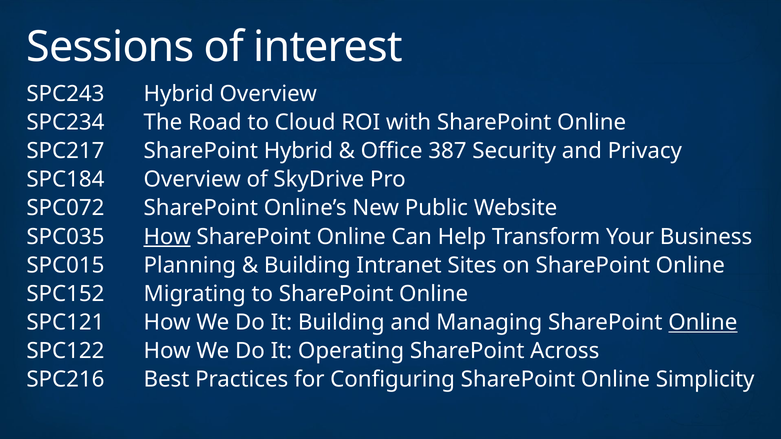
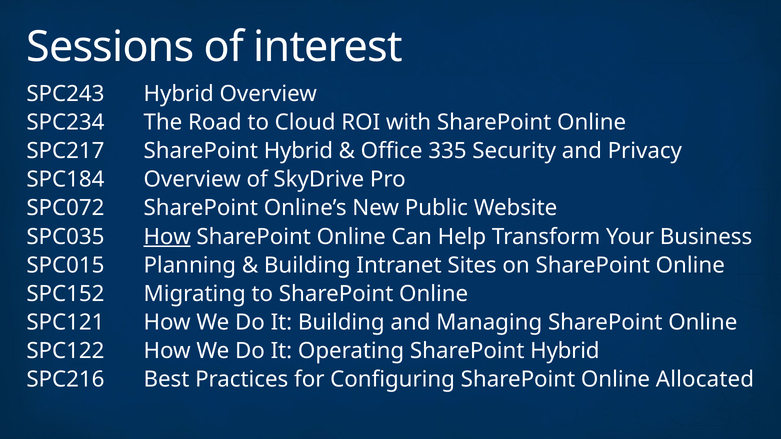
387: 387 -> 335 (447, 151)
Online underline: present -> none (703, 323)
Operating SharePoint Across: Across -> Hybrid (565, 351)
Simplicity: Simplicity -> Allocated (705, 380)
